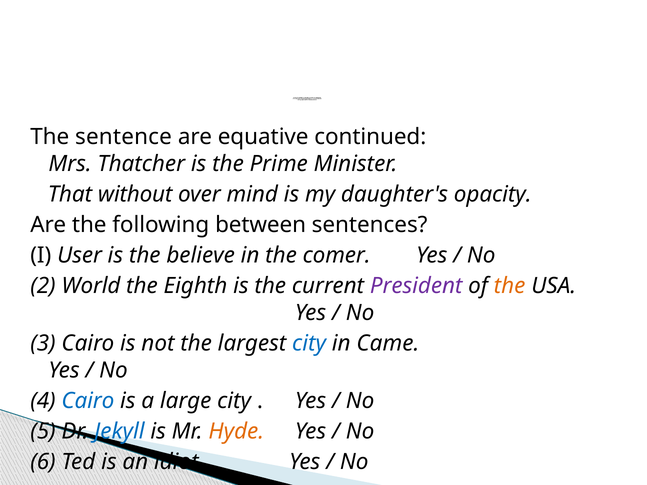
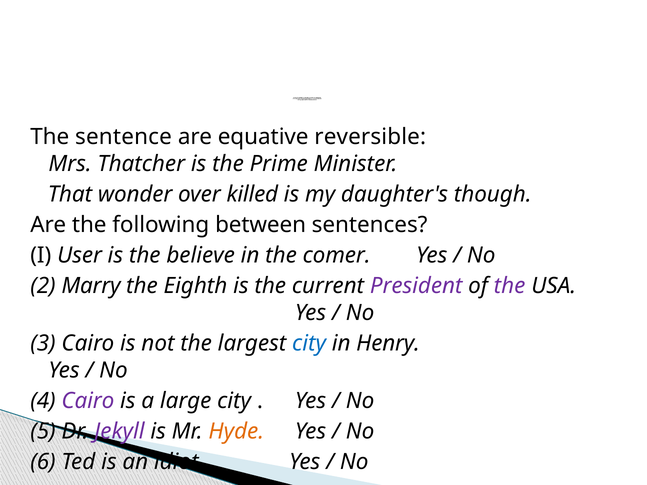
continued: continued -> reversible (370, 137)
without: without -> wonder (135, 194)
mind: mind -> killed (252, 194)
opacity: opacity -> though (493, 194)
World: World -> Marry (91, 286)
the colour: orange -> purple (510, 286)
Came: Came -> Henry (388, 343)
Cairo colour: blue -> purple (88, 401)
Jekyll colour: blue -> purple (119, 432)
